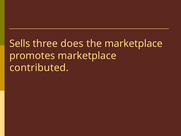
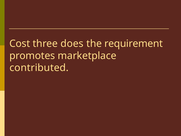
Sells: Sells -> Cost (20, 44)
the marketplace: marketplace -> requirement (134, 44)
